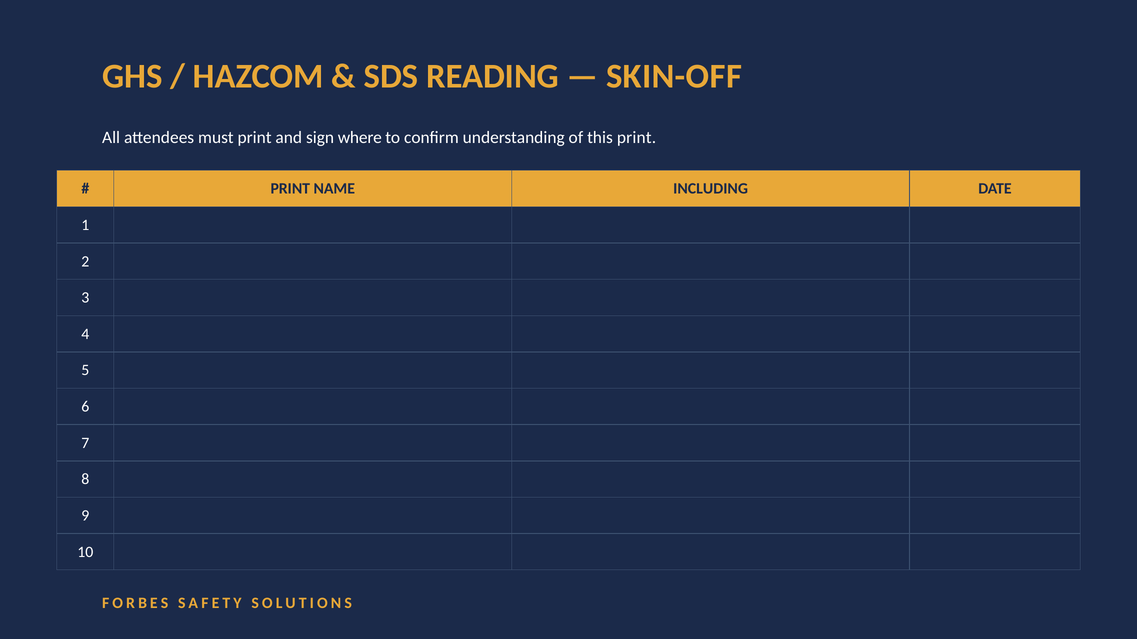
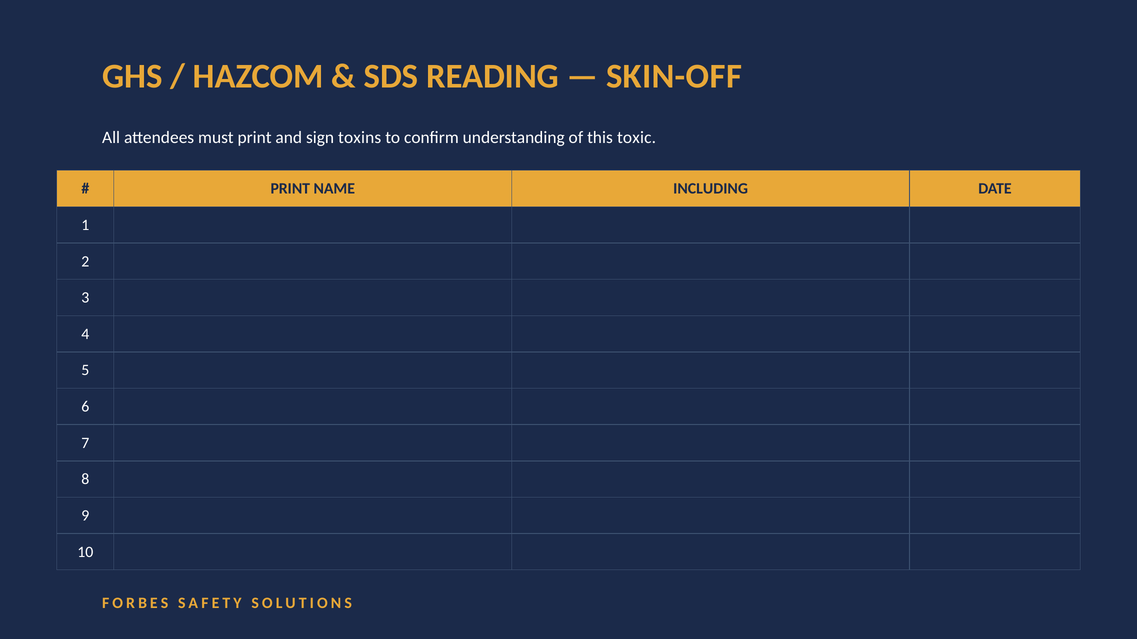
where: where -> toxins (360, 138)
this print: print -> toxic (637, 138)
